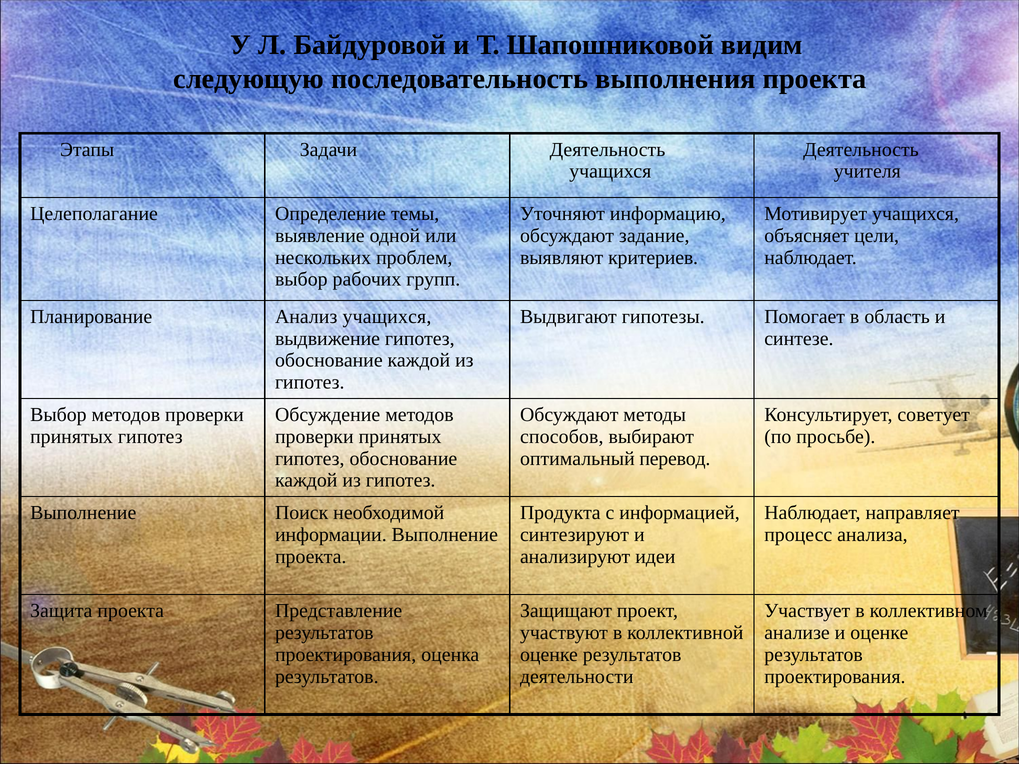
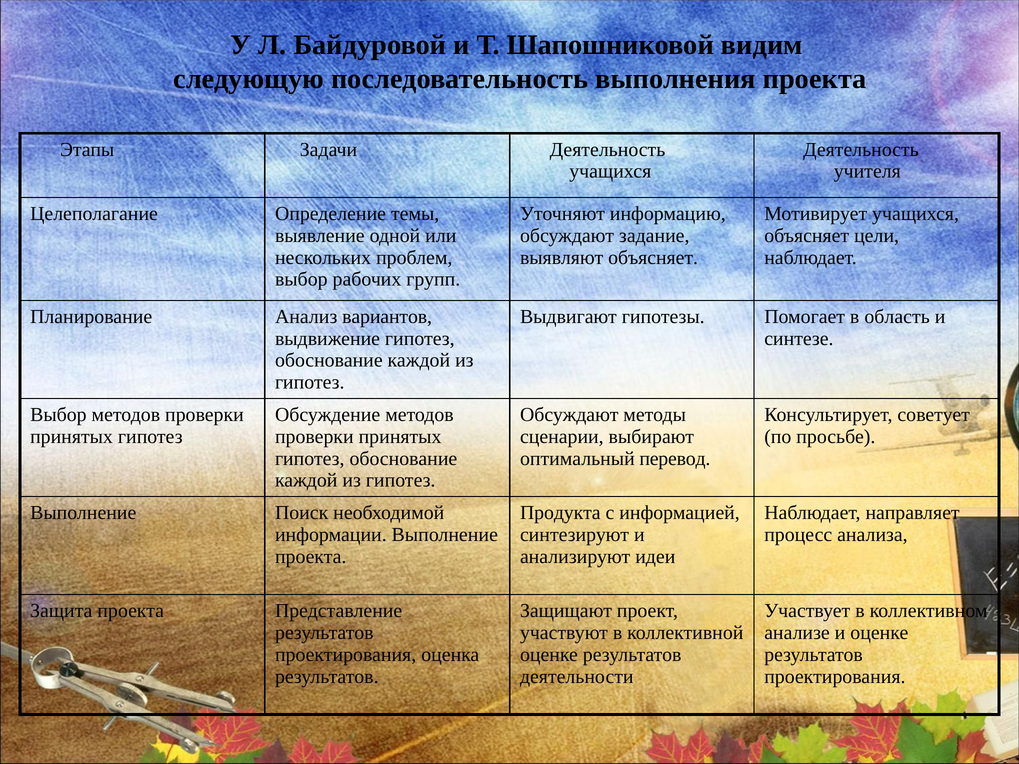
выявляют критериев: критериев -> объясняет (653, 258)
Анализ учащихся: учащихся -> вариантов (387, 317)
способов: способов -> сценарии (562, 437)
